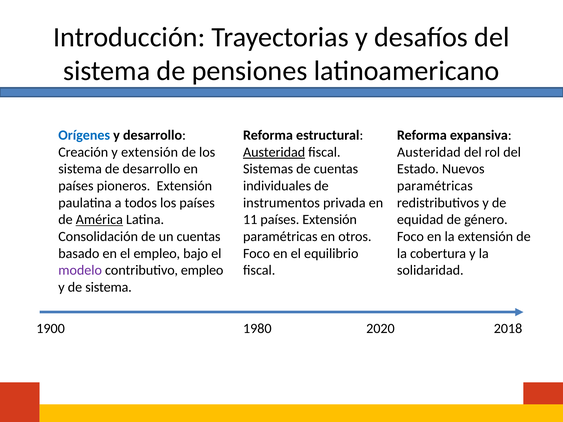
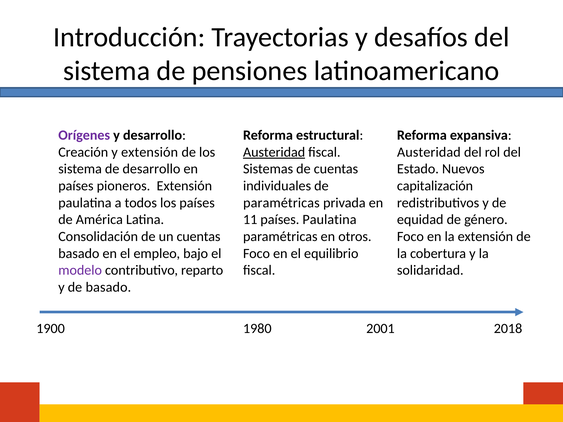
Orígenes colour: blue -> purple (84, 135)
paramétricas: paramétricas -> capitalización (435, 186)
instrumentos: instrumentos -> paramétricas (281, 203)
América underline: present -> none (99, 220)
países Extensión: Extensión -> Paulatina (329, 220)
contributivo empleo: empleo -> reparto (202, 270)
de sistema: sistema -> basado (108, 287)
2020: 2020 -> 2001 (380, 329)
